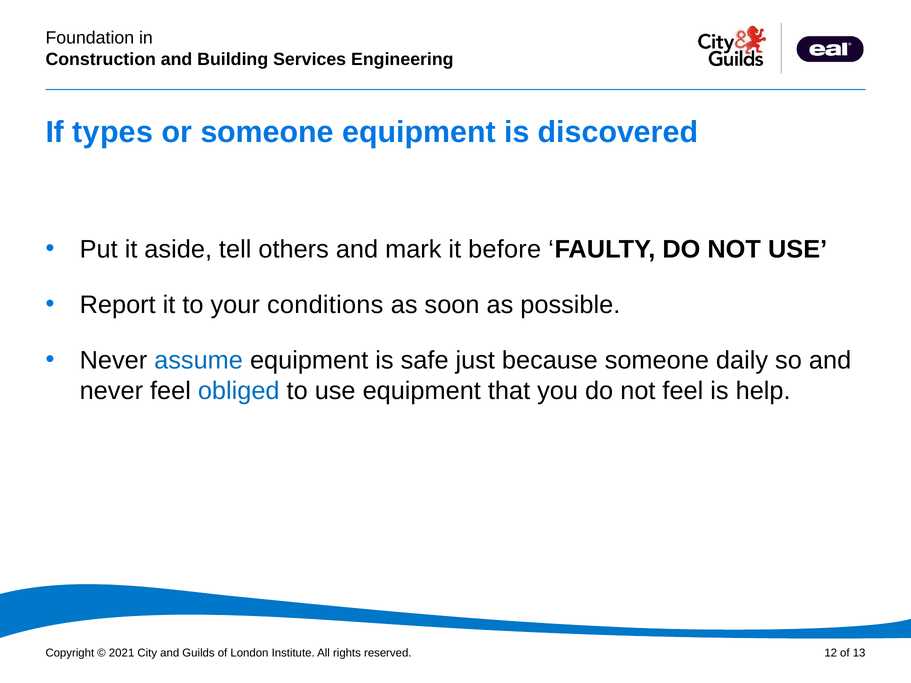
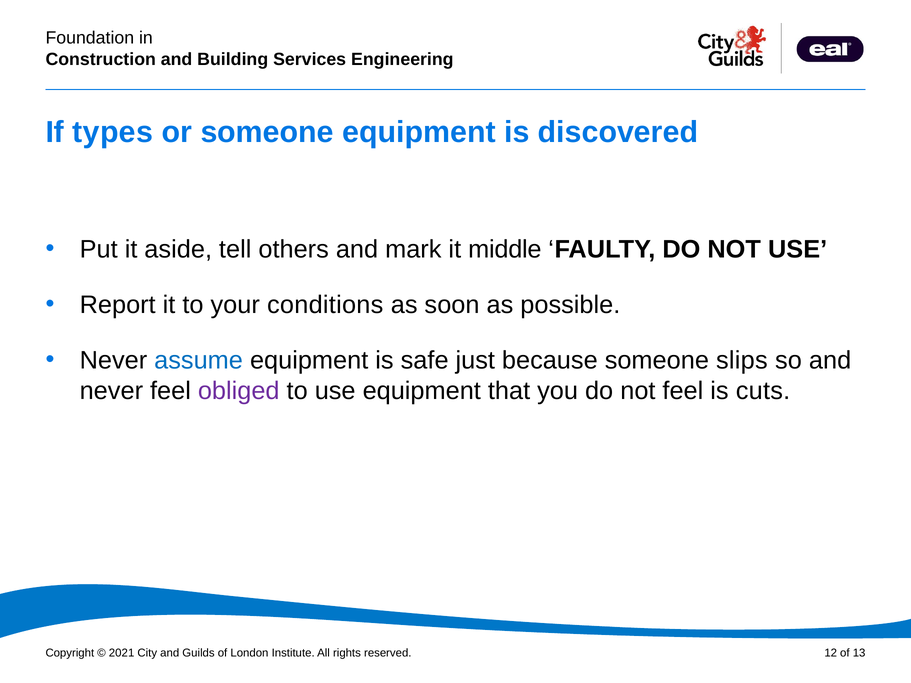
before: before -> middle (505, 249)
daily: daily -> slips (742, 361)
obliged colour: blue -> purple (239, 391)
help: help -> cuts (763, 391)
